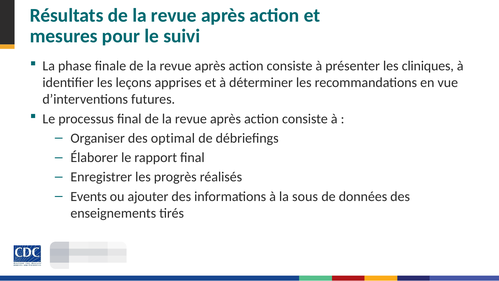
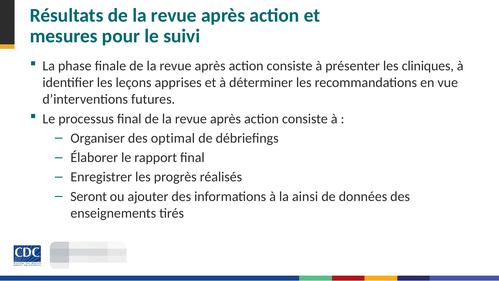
Events: Events -> Seront (89, 196)
sous: sous -> ainsi (305, 196)
